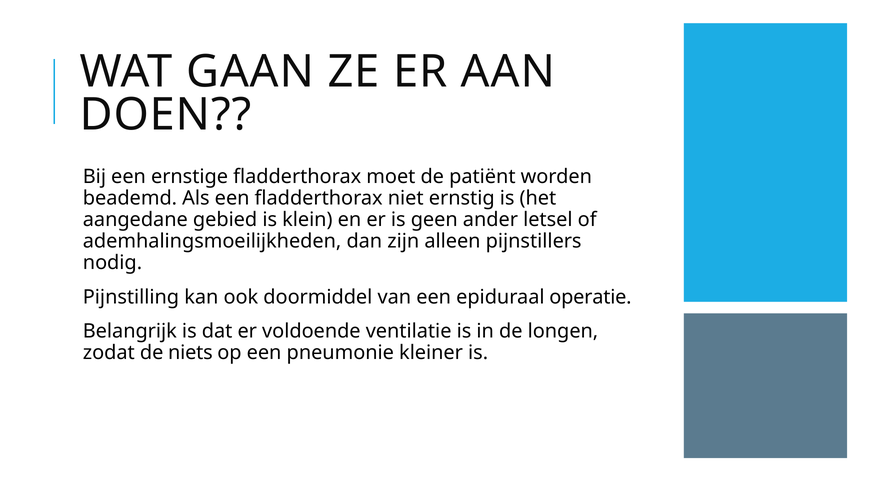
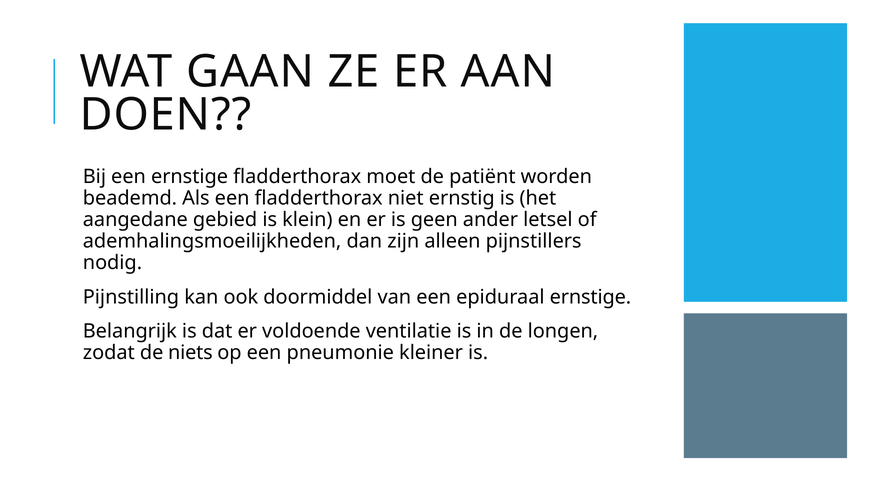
epiduraal operatie: operatie -> ernstige (590, 297)
